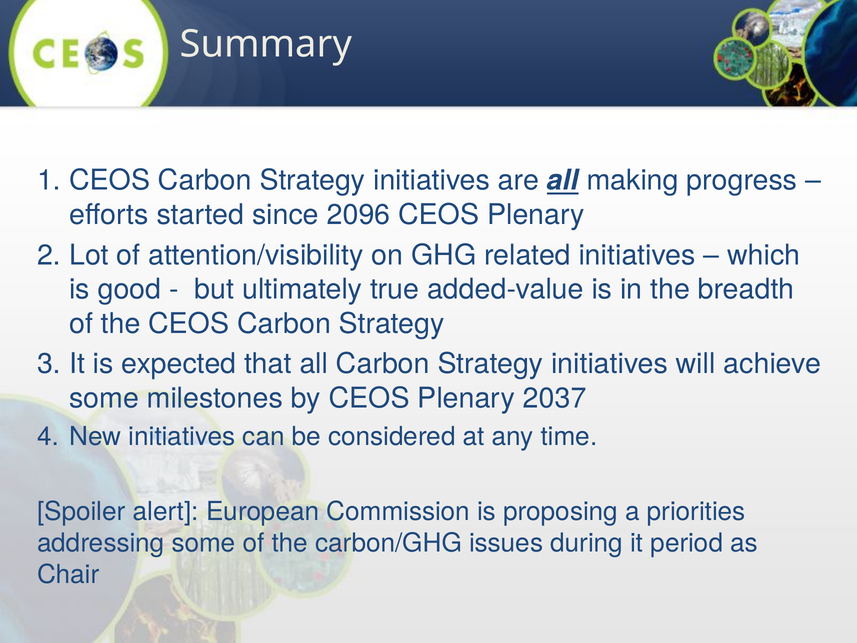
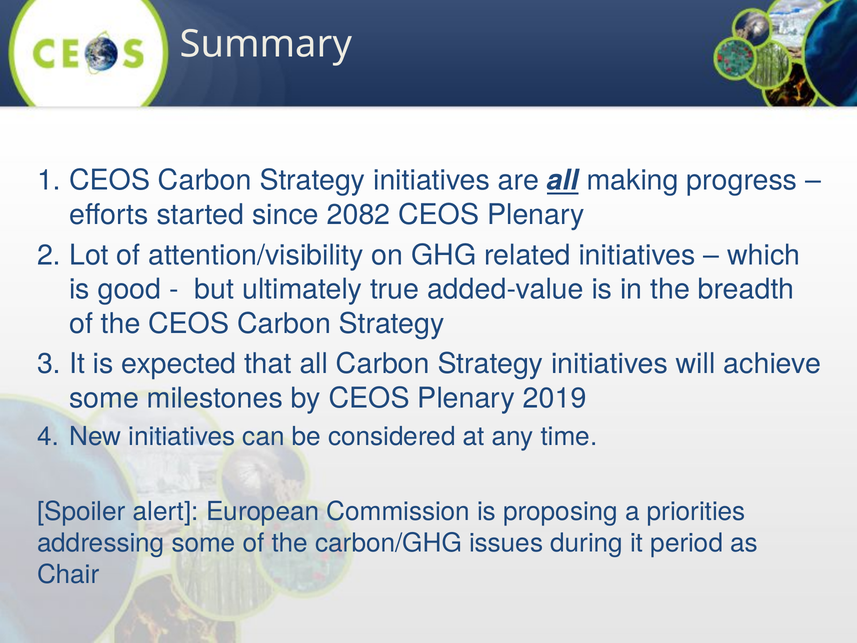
2096: 2096 -> 2082 (359, 215)
2037: 2037 -> 2019 (555, 398)
